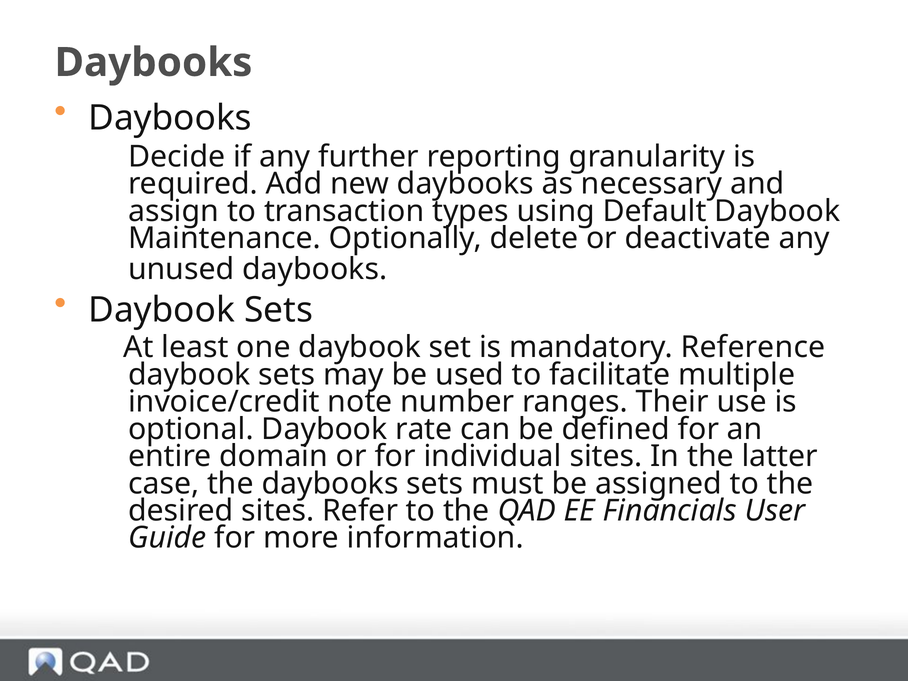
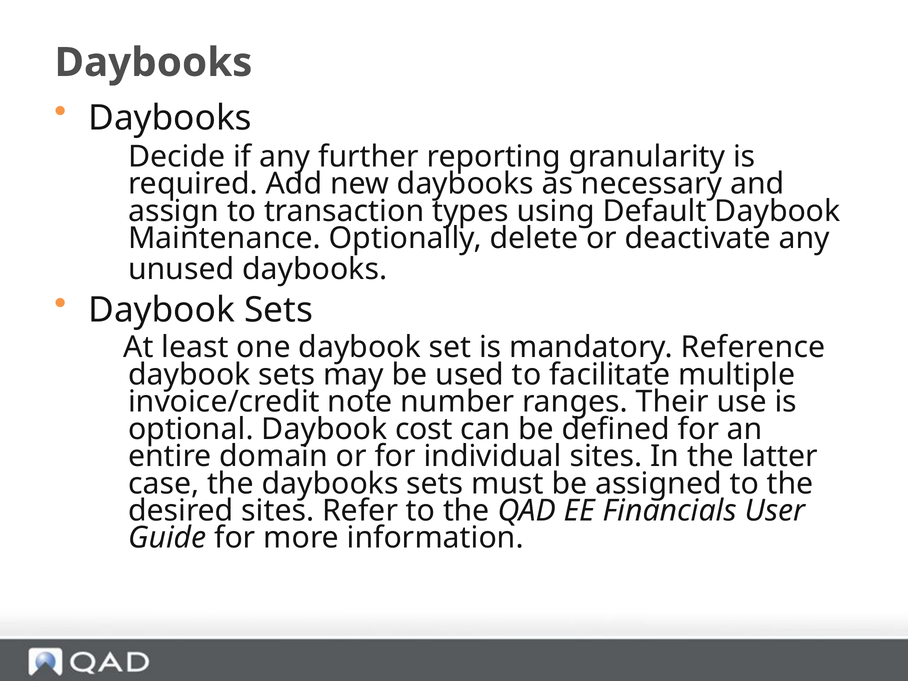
rate: rate -> cost (424, 429)
